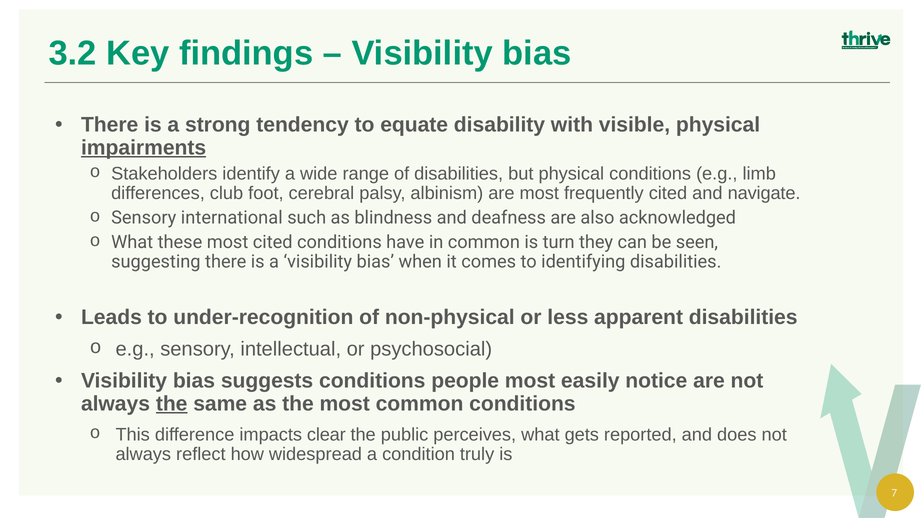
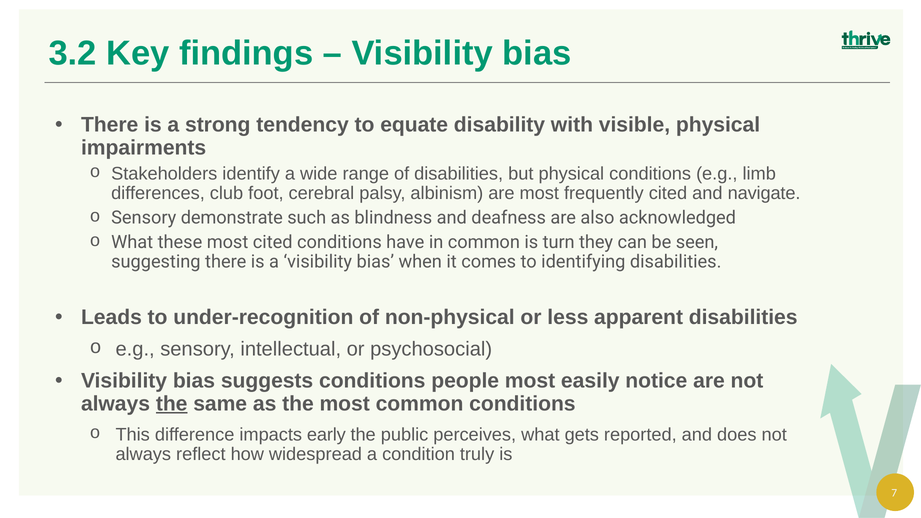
impairments underline: present -> none (144, 148)
international: international -> demonstrate (232, 218)
clear: clear -> early (326, 435)
